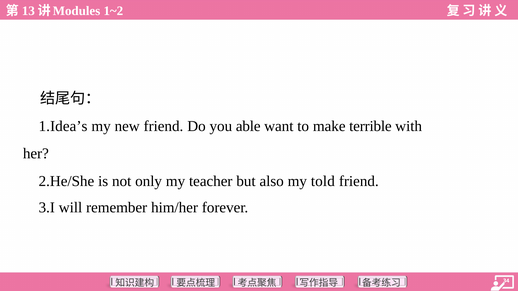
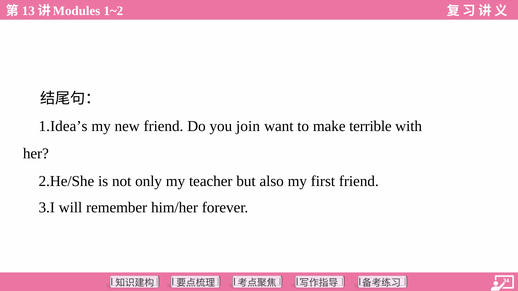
able: able -> join (248, 126)
told: told -> first (323, 181)
